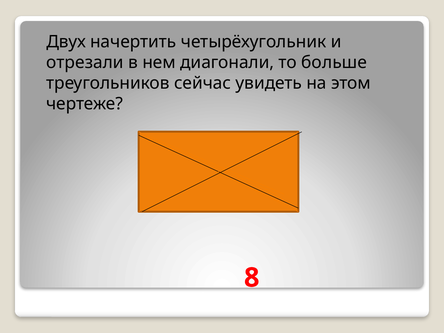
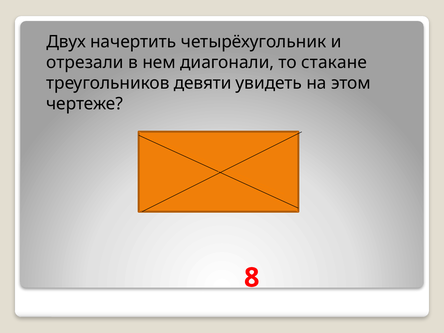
больше: больше -> стакане (334, 62)
сейчас: сейчас -> девяти (203, 83)
